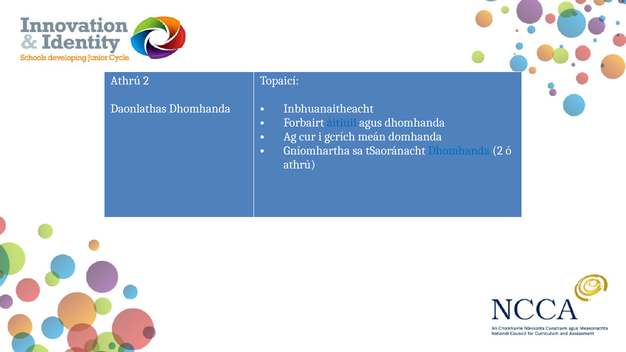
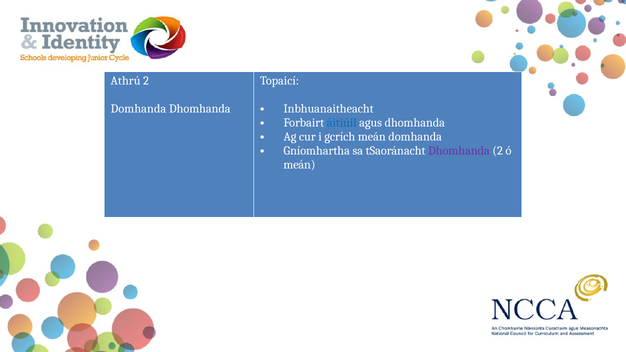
Daonlathas: Daonlathas -> Domhanda (138, 109)
Dhomhanda colour: blue -> purple (459, 151)
athrú: athrú -> meán (299, 165)
